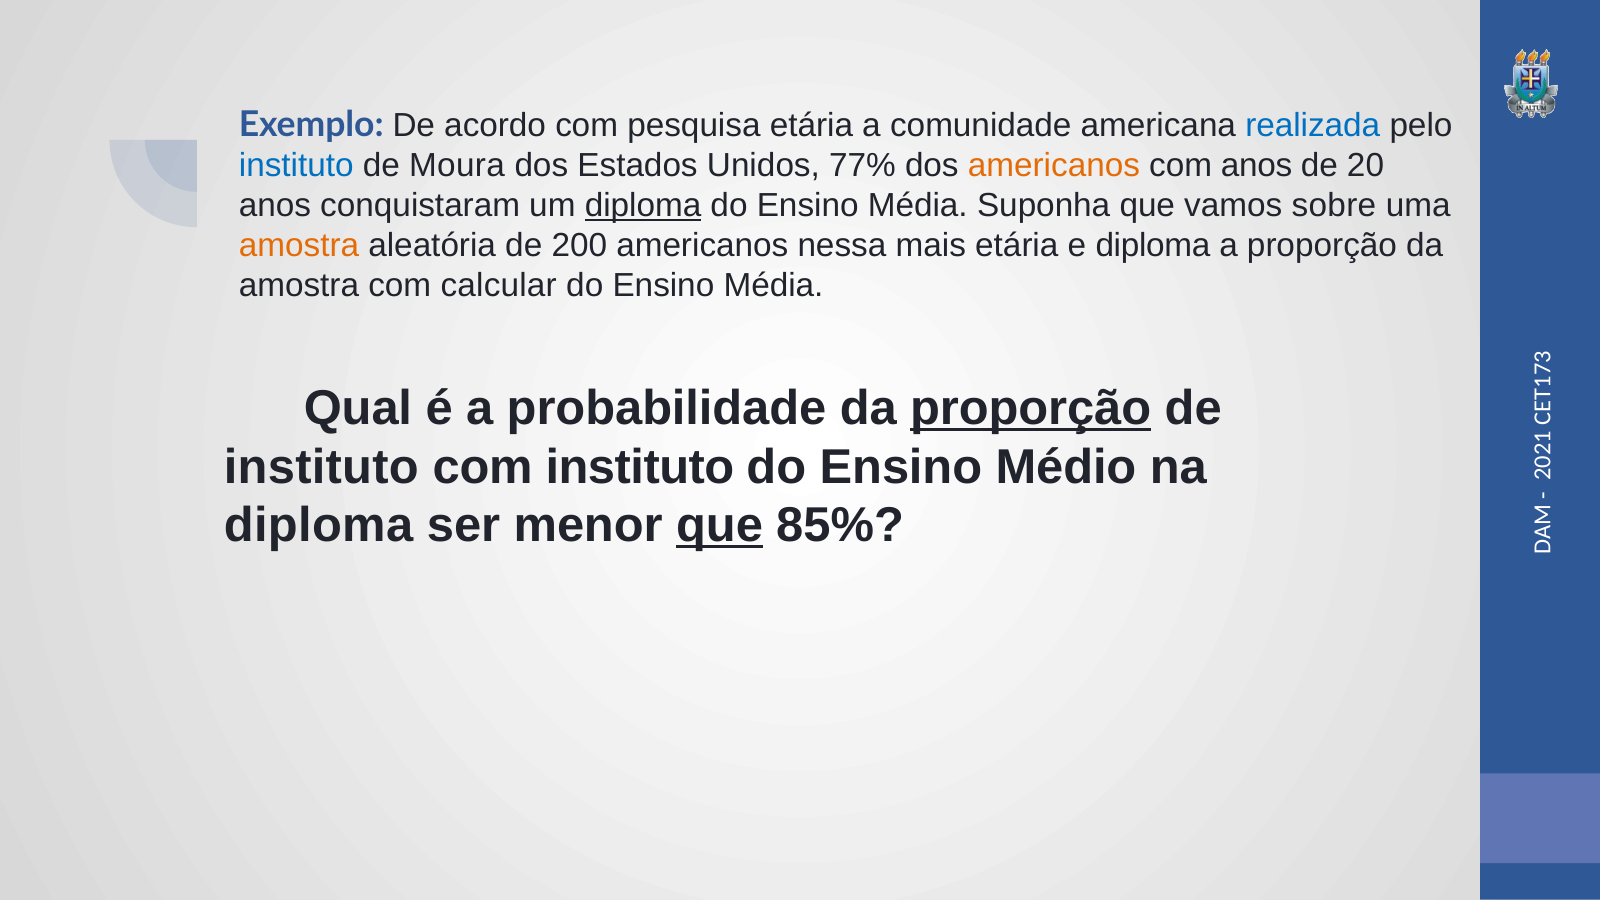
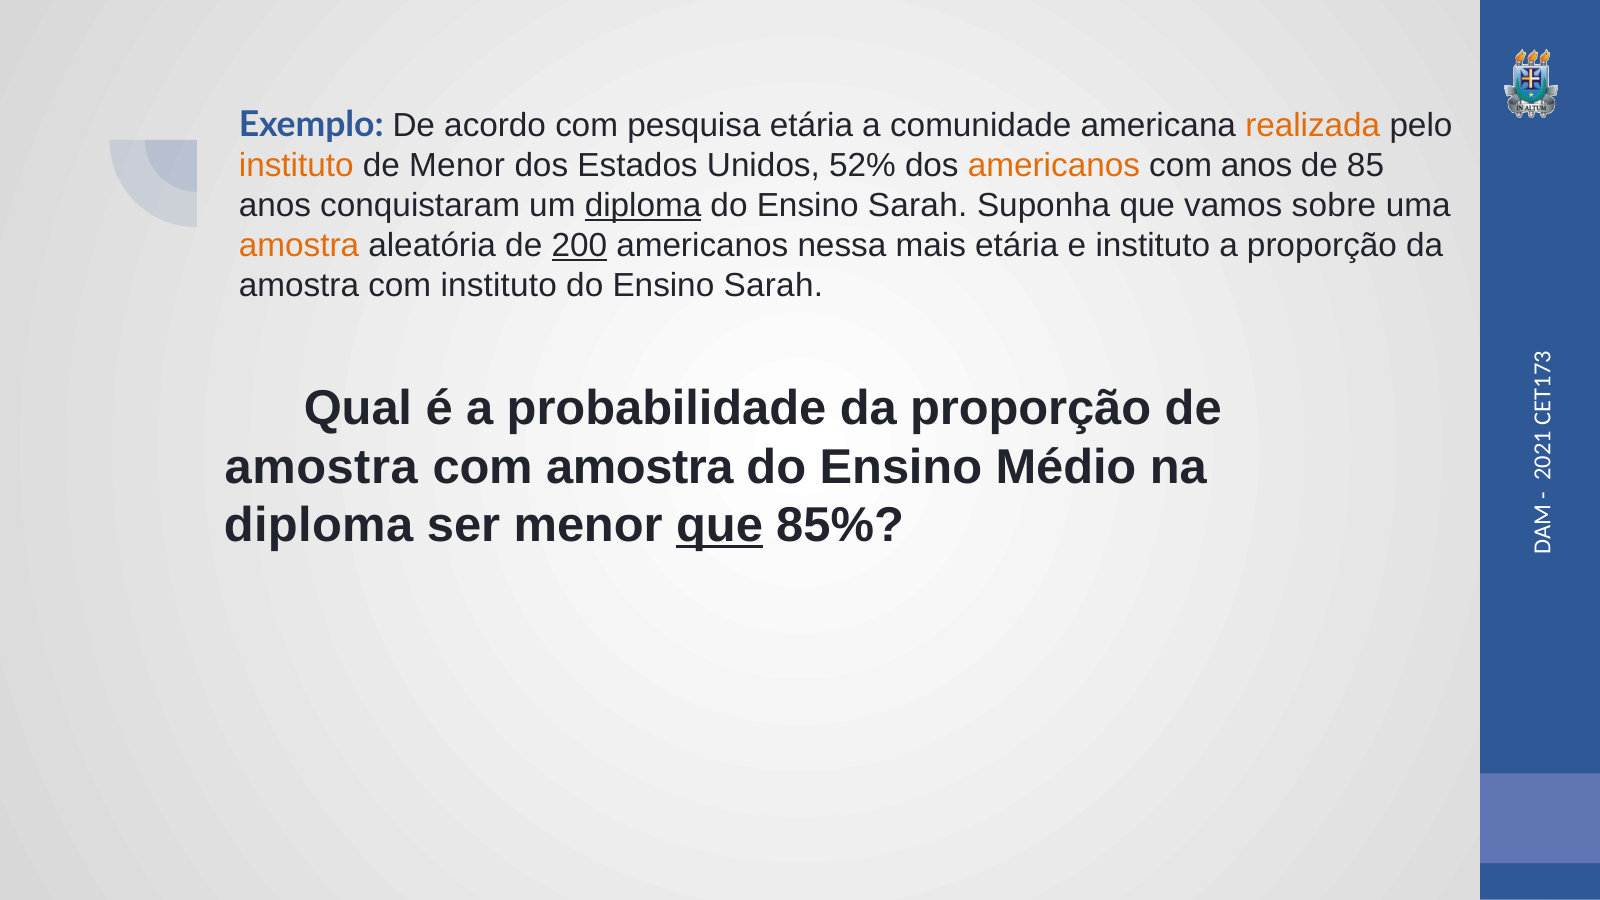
realizada colour: blue -> orange (1313, 125)
instituto colour: blue -> orange (296, 166)
de Moura: Moura -> Menor (457, 166)
77%: 77% -> 52% (862, 166)
20: 20 -> 85 (1366, 166)
Média: Média -> Sarah (918, 206)
200 underline: none -> present (579, 246)
e diploma: diploma -> instituto (1153, 246)
com calcular: calcular -> instituto (499, 286)
Média: Média -> Sarah (773, 286)
proporção underline: present -> none (1031, 408)
instituto: instituto -> amostra (321, 467)
com instituto: instituto -> amostra (640, 467)
